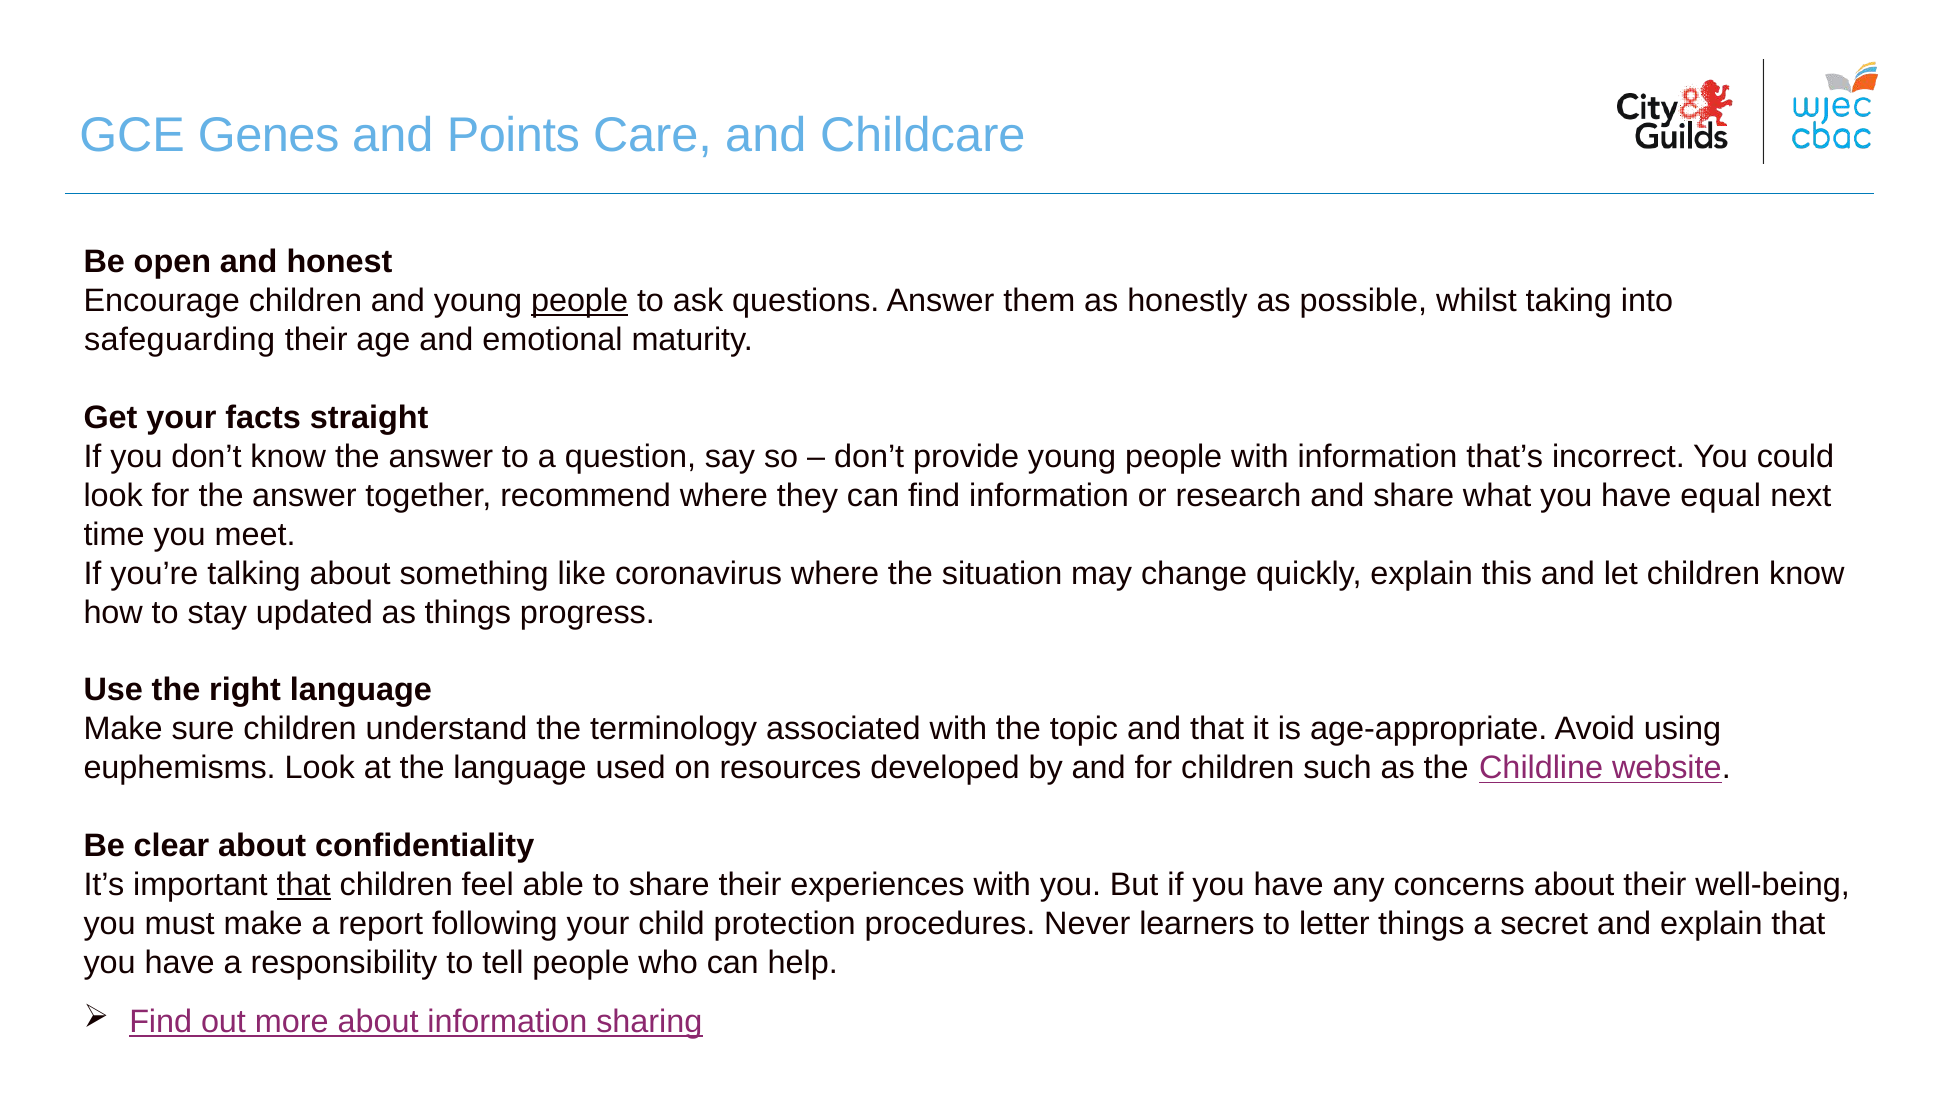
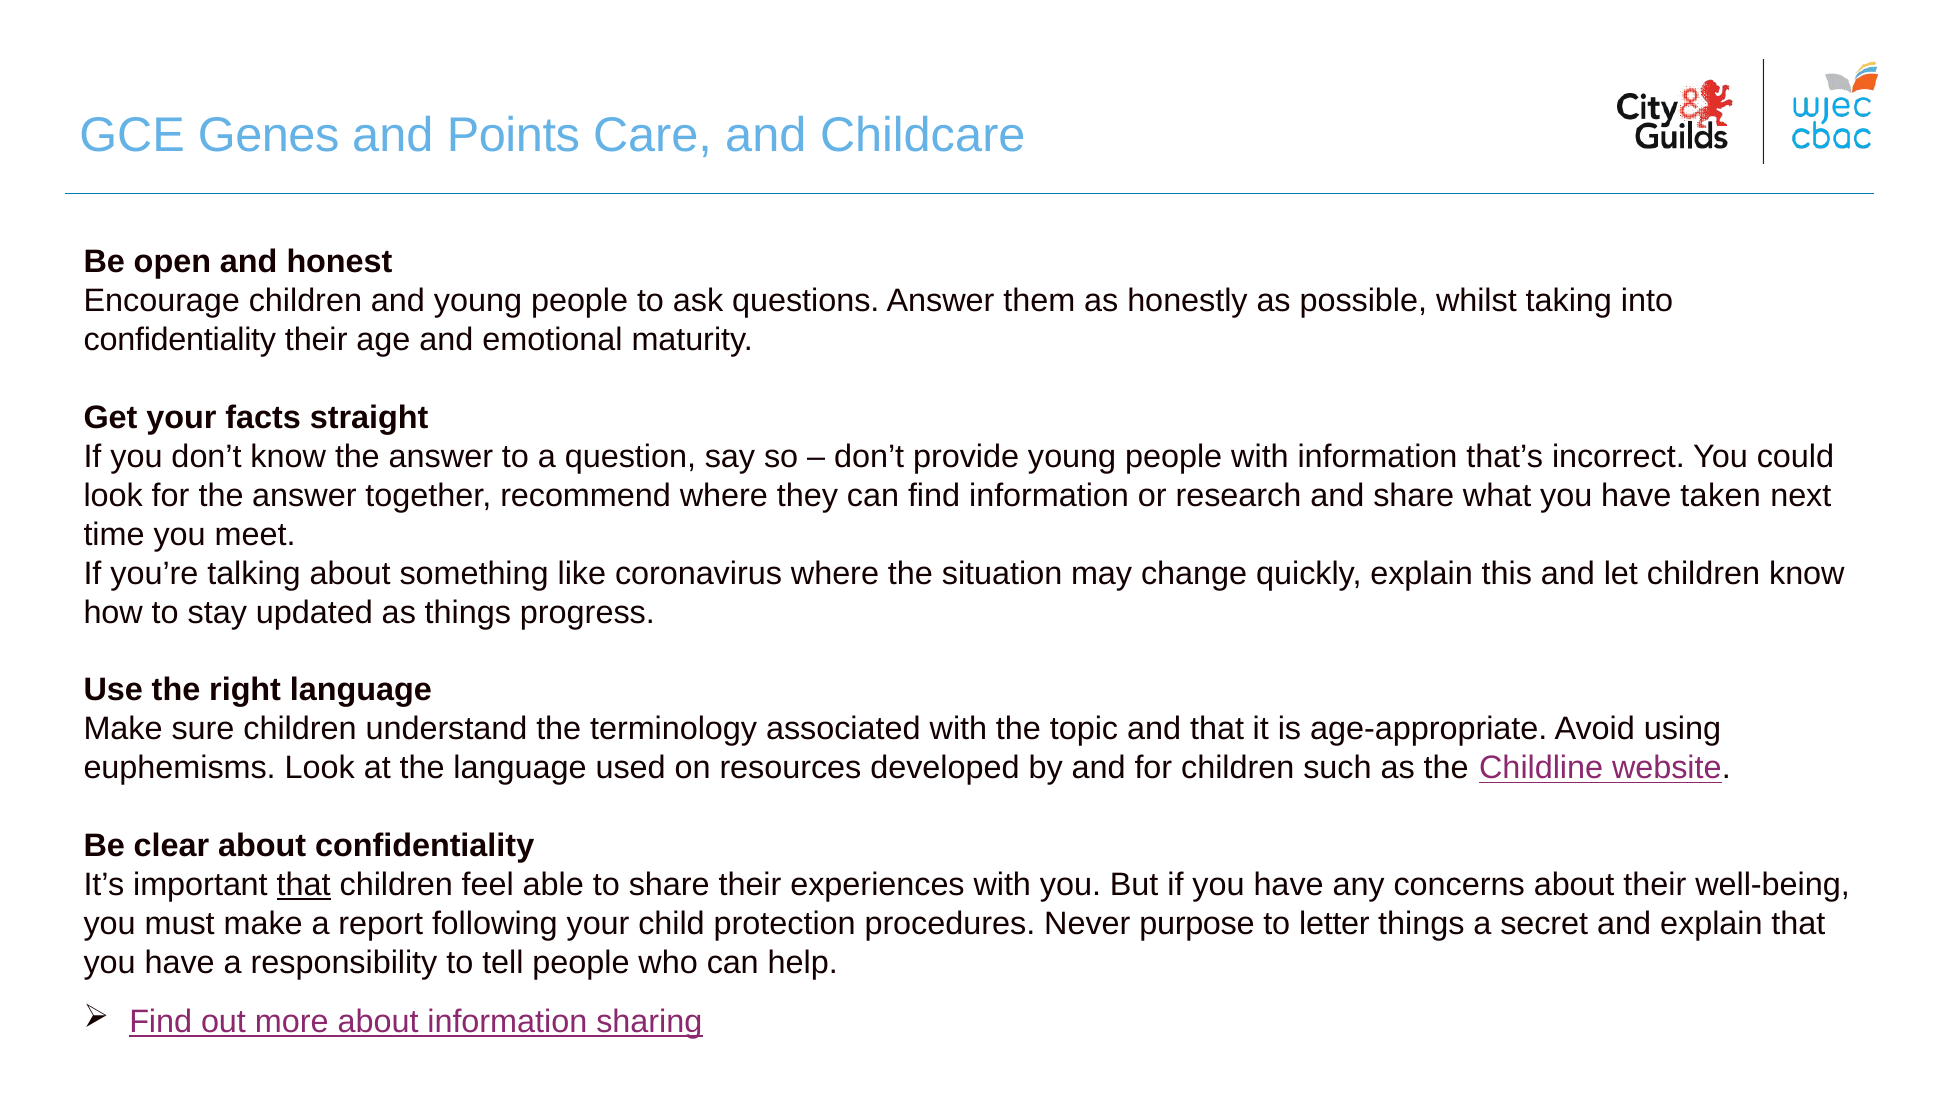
people underline: present -> none (580, 301)
safeguarding: safeguarding -> confidentiality (180, 340)
equal: equal -> taken (1721, 495)
learners: learners -> purpose (1197, 923)
